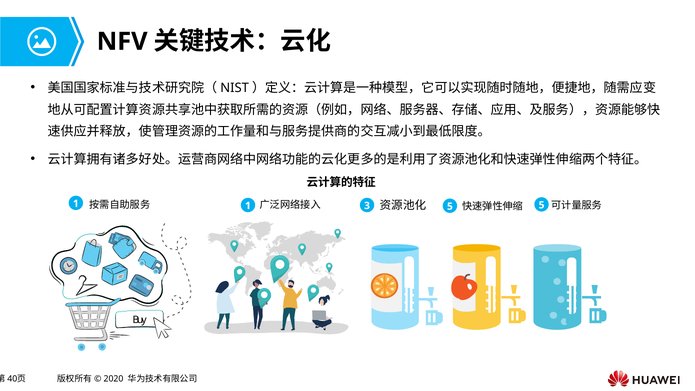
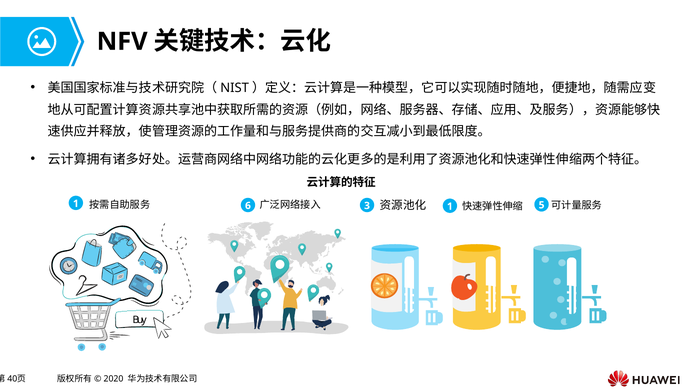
1 1: 1 -> 6 (248, 206)
3 5: 5 -> 1 (450, 206)
